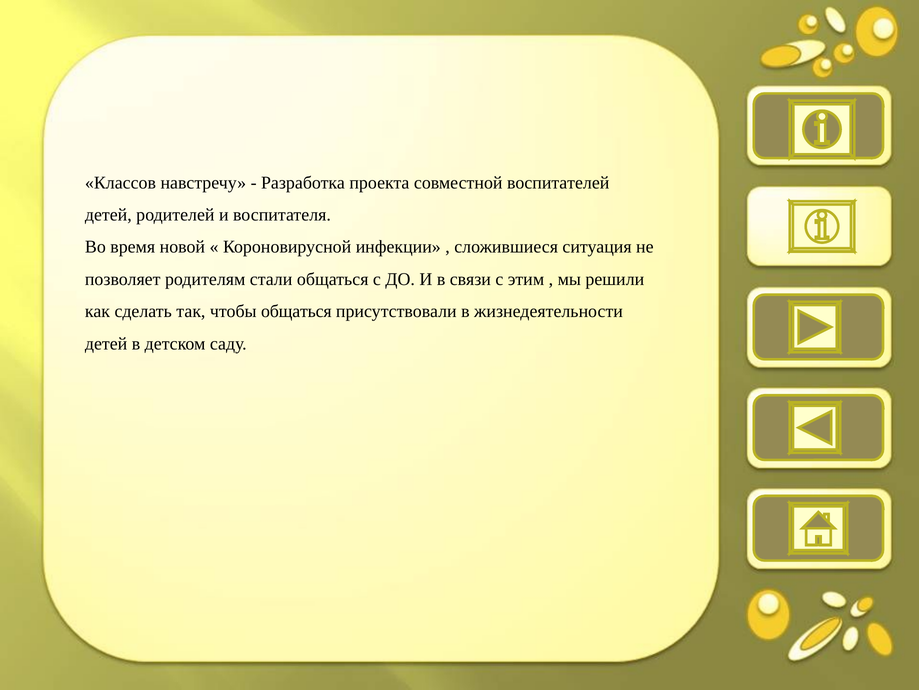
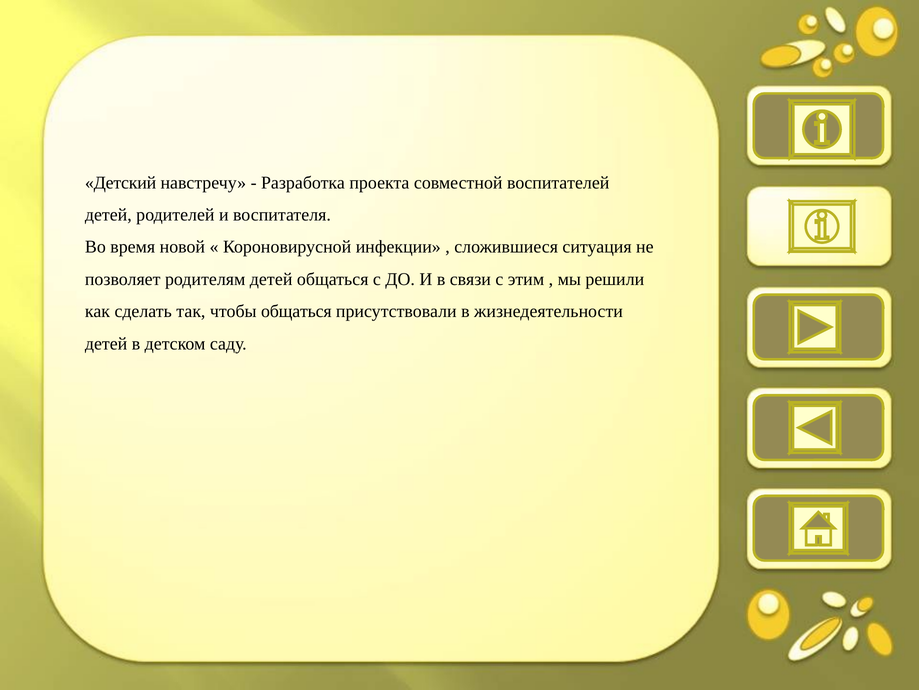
Классов: Классов -> Детский (121, 182)
родителям стали: стали -> детей (271, 279)
